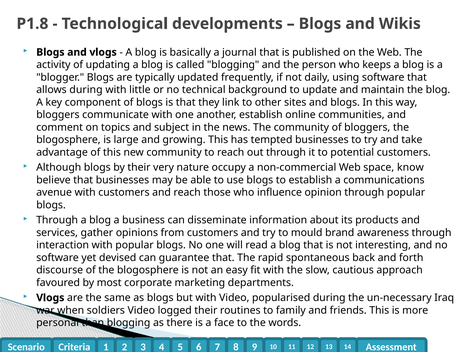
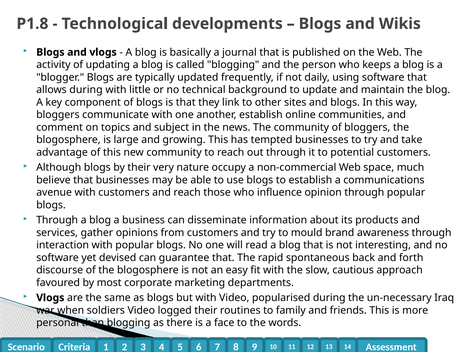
know: know -> much (411, 167)
